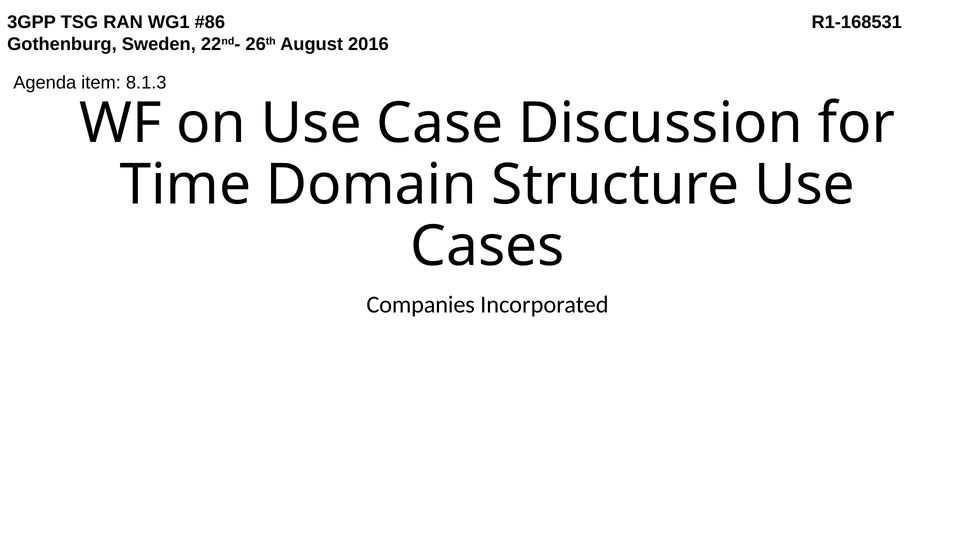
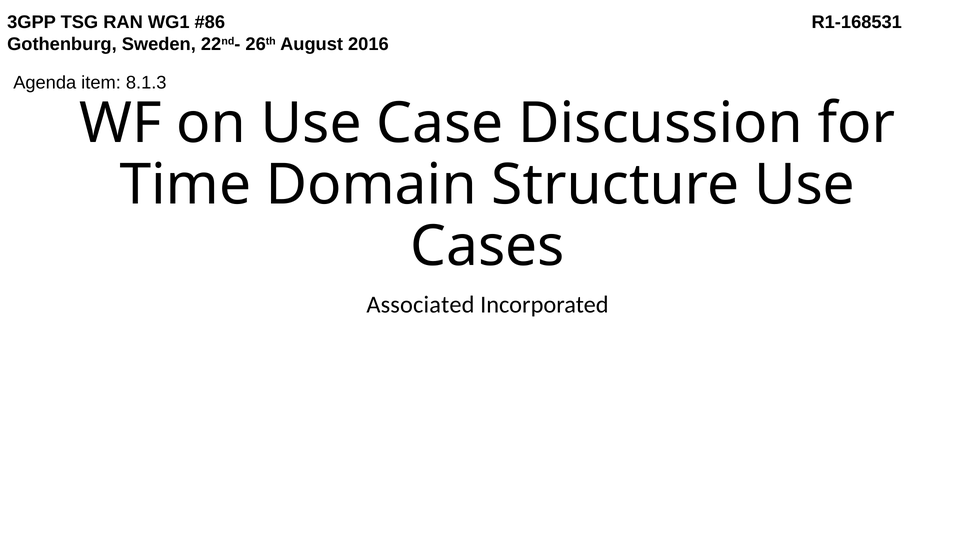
Companies: Companies -> Associated (420, 305)
